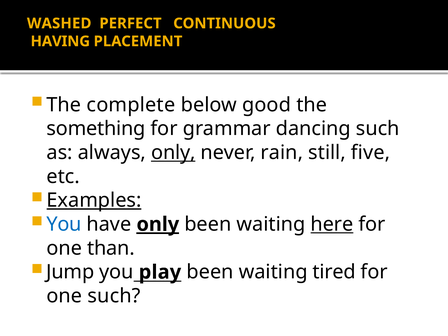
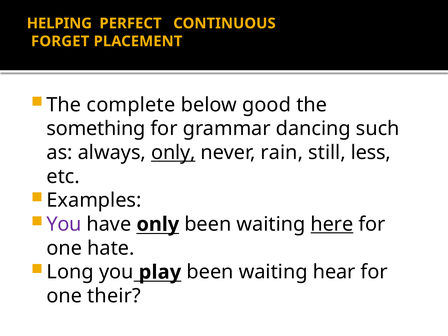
WASHED: WASHED -> HELPING (59, 23)
HAVING: HAVING -> FORGET (60, 41)
five: five -> less (371, 153)
Examples underline: present -> none (94, 200)
You colour: blue -> purple (64, 224)
only underline: present -> none (158, 224)
than: than -> hate (111, 248)
Jump: Jump -> Long (70, 272)
tired: tired -> hear (334, 272)
one such: such -> their (114, 296)
